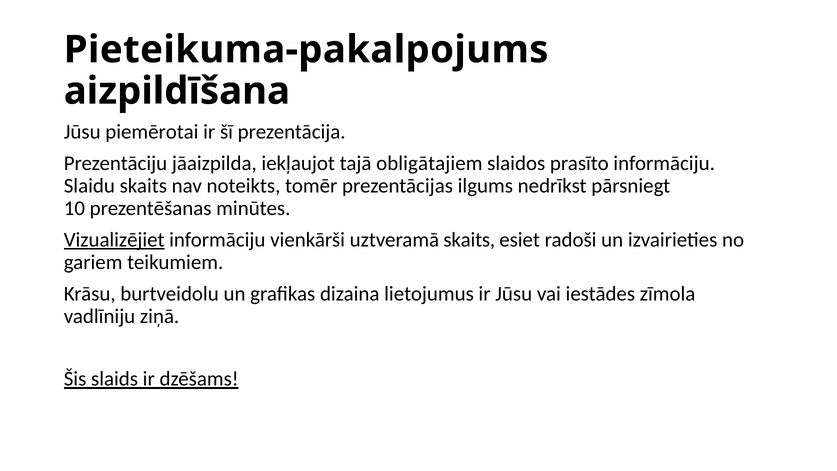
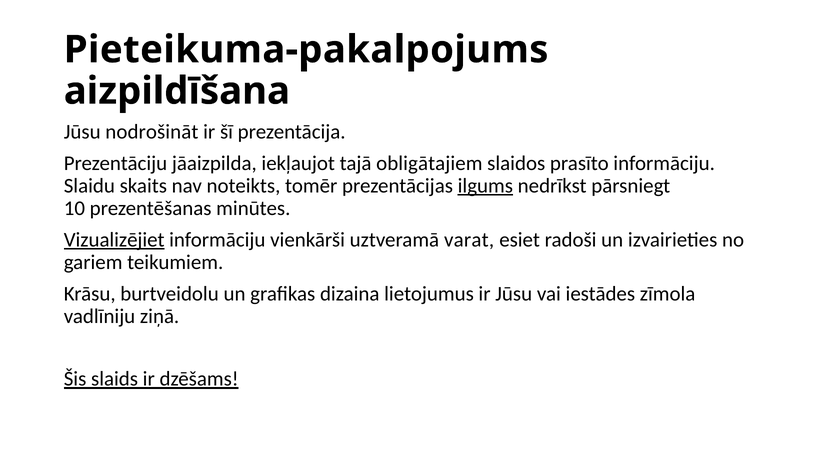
piemērotai: piemērotai -> nodrošināt (152, 132)
ilgums underline: none -> present (485, 186)
uztveramā skaits: skaits -> varat (469, 240)
